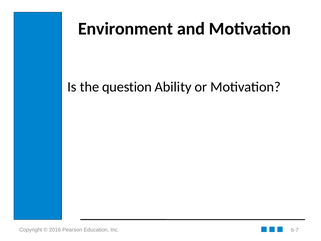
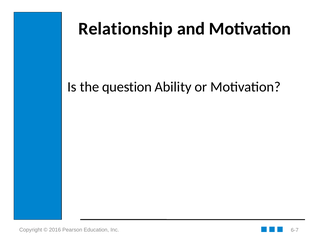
Environment: Environment -> Relationship (125, 29)
